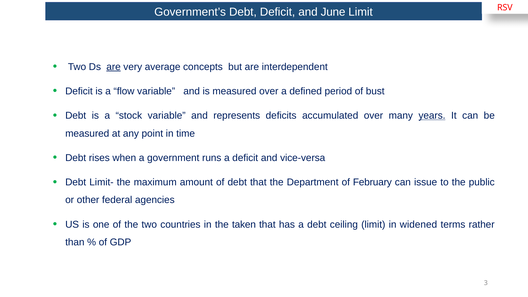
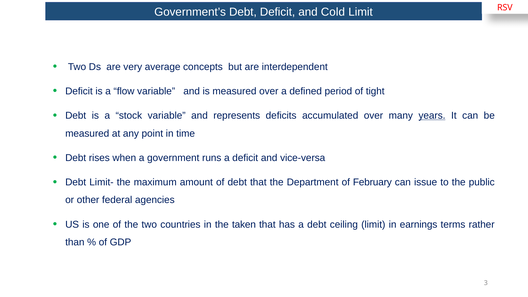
June: June -> Cold (333, 12)
are underline: present -> none (114, 67)
bust: bust -> tight (375, 91)
widened: widened -> earnings (419, 224)
